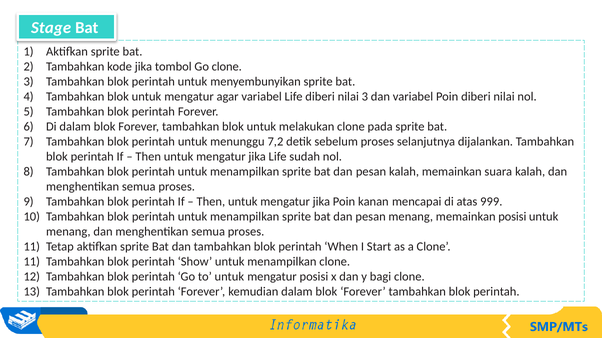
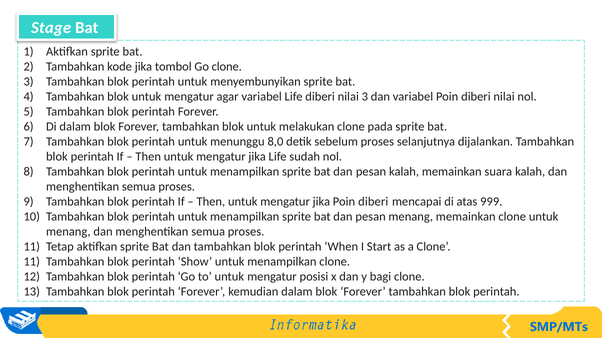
7,2: 7,2 -> 8,0 (275, 142)
jika Poin kanan: kanan -> diberi (373, 202)
memainkan posisi: posisi -> clone (512, 217)
